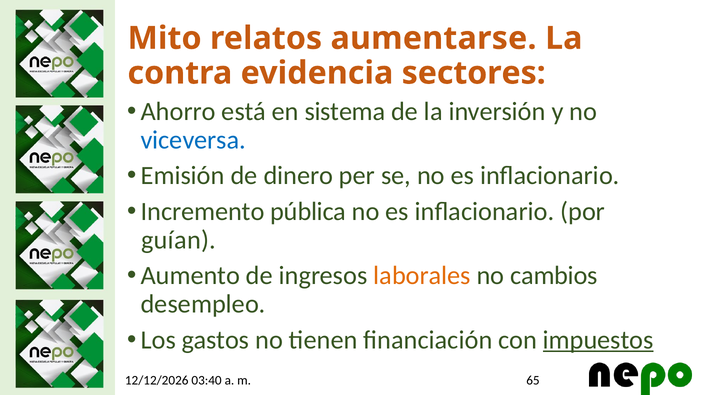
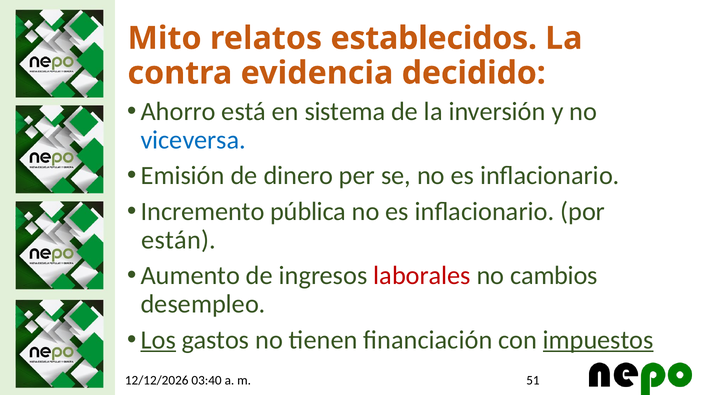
aumentarse: aumentarse -> establecidos (434, 38)
sectores: sectores -> decidido (474, 73)
guían: guían -> están (179, 240)
laborales colour: orange -> red (422, 276)
Los underline: none -> present (158, 340)
65: 65 -> 51 (533, 381)
